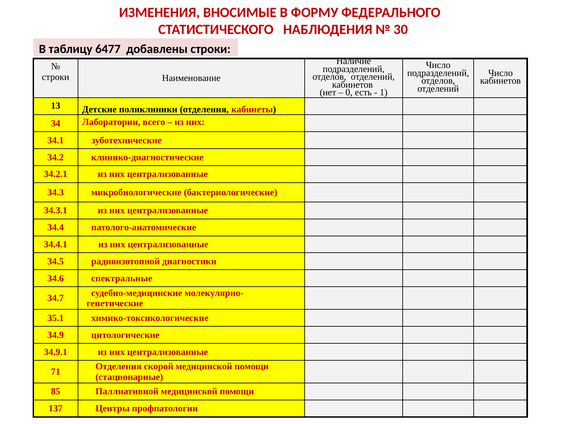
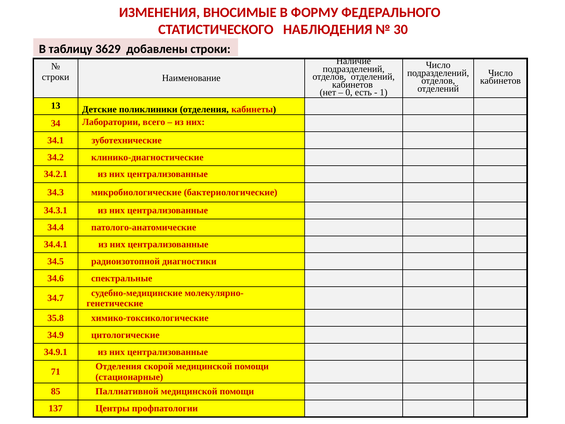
6477: 6477 -> 3629 (108, 49)
35.1: 35.1 -> 35.8 (56, 318)
